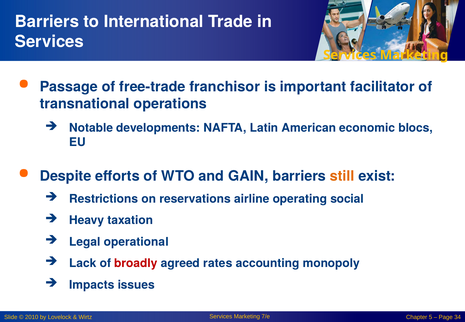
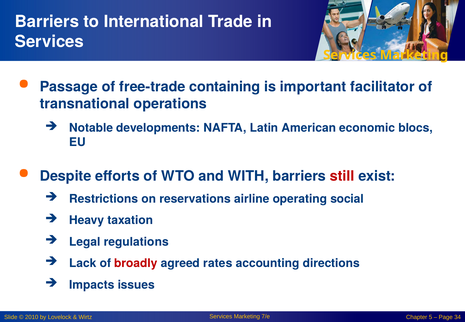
franchisor: franchisor -> containing (225, 87)
GAIN: GAIN -> WITH (248, 176)
still colour: orange -> red (342, 176)
operational: operational -> regulations (136, 242)
monopoly: monopoly -> directions (331, 263)
